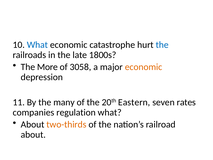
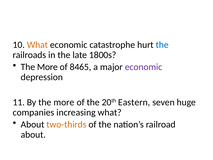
What colour: blue -> orange (37, 45)
3058: 3058 -> 8465 (81, 67)
economic colour: orange -> purple (144, 67)
By the many: many -> more (64, 102)
rates: rates -> huge (186, 102)
regulation: regulation -> increasing (76, 112)
